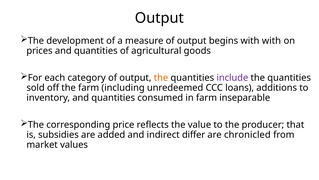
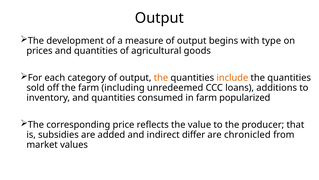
with with: with -> type (271, 41)
include colour: purple -> orange (232, 77)
inseparable: inseparable -> popularized (245, 98)
